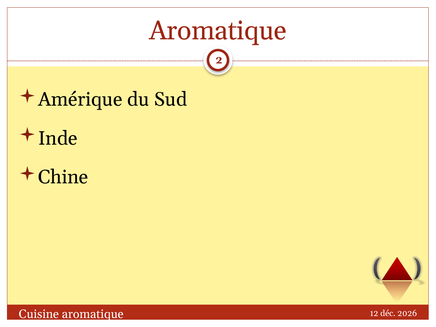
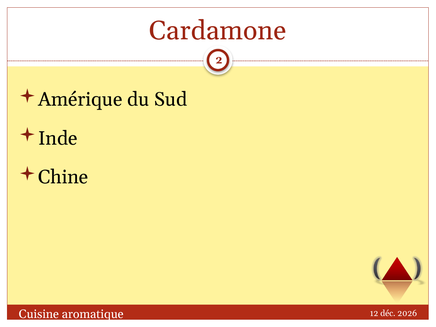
Aromatique: Aromatique -> Cardamone (218, 31)
